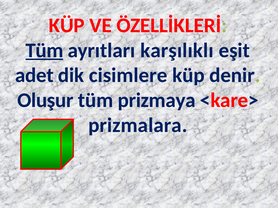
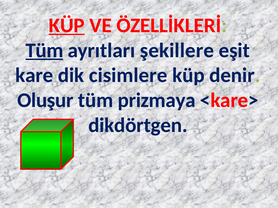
KÜP underline: none -> present (67, 25)
karşılıklı: karşılıklı -> şekillere (177, 50)
adet: adet -> kare (34, 76)
prizmalara: prizmalara -> dikdörtgen (138, 126)
